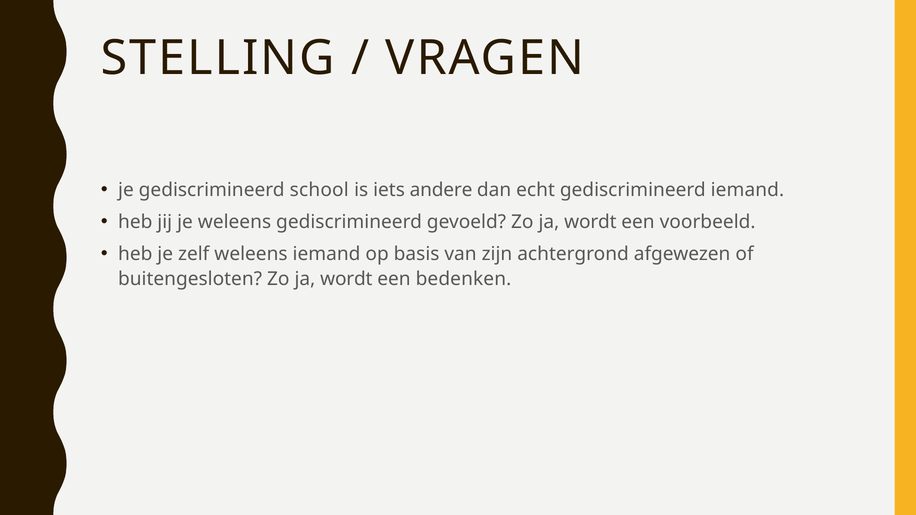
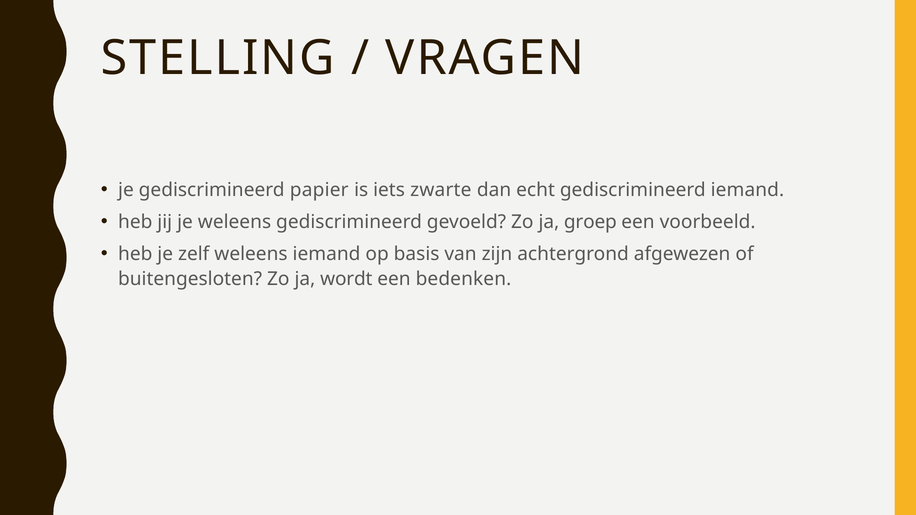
school: school -> papier (319, 190)
andere: andere -> zwarte (441, 190)
gevoeld Zo ja wordt: wordt -> groep (590, 222)
